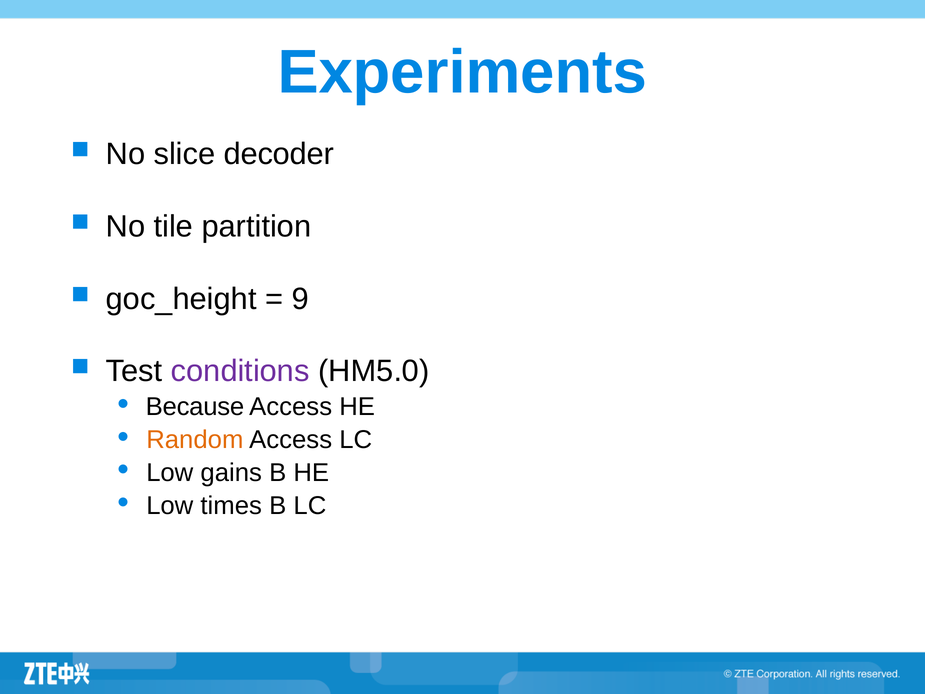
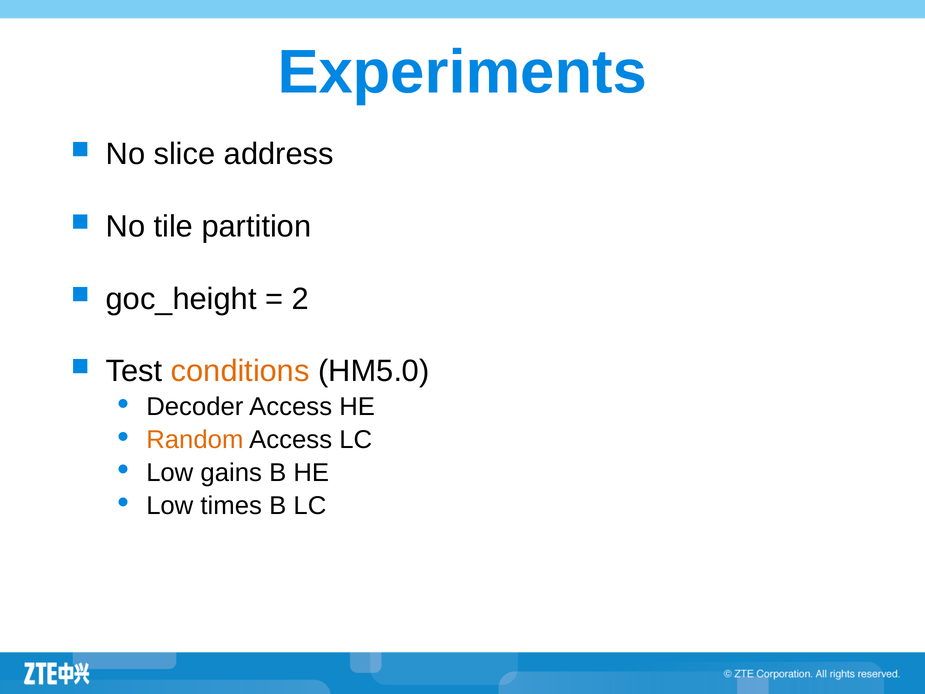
decoder: decoder -> address (279, 154)
9: 9 -> 2 (300, 299)
conditions colour: purple -> orange (240, 371)
Because: Because -> Decoder (195, 407)
